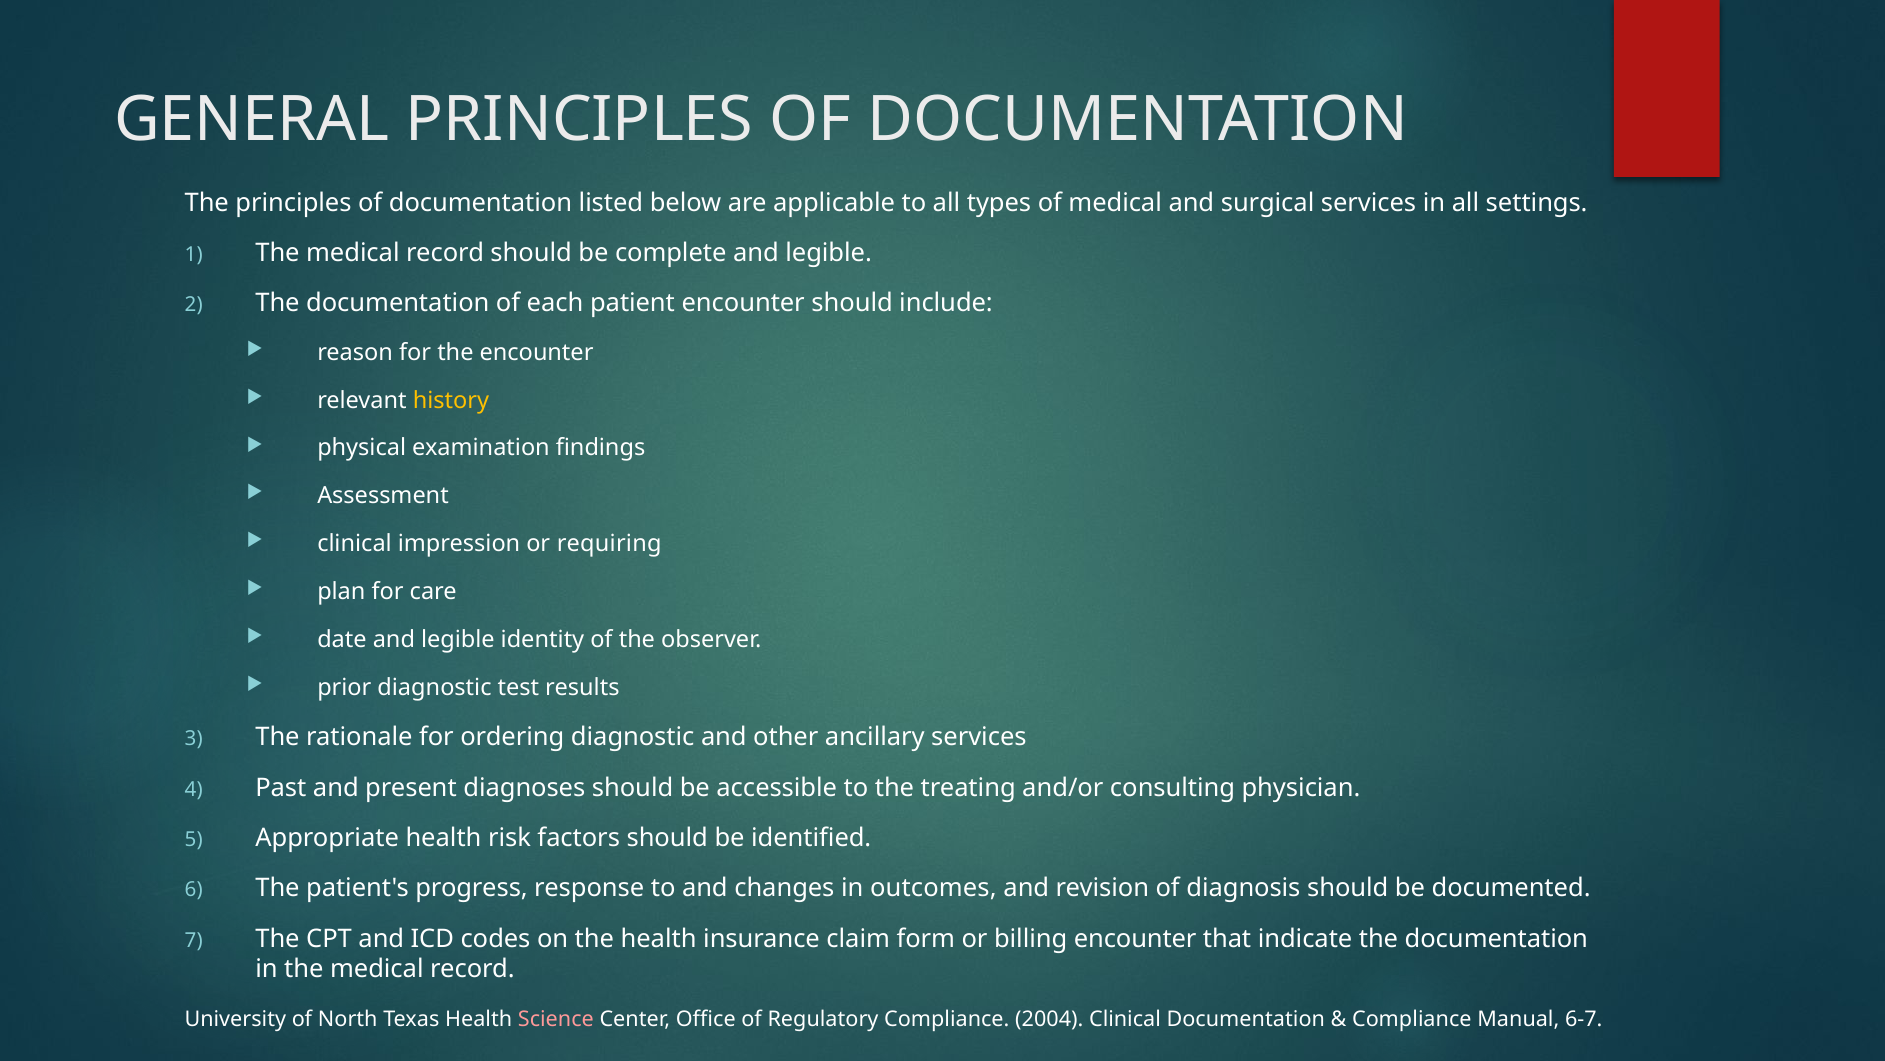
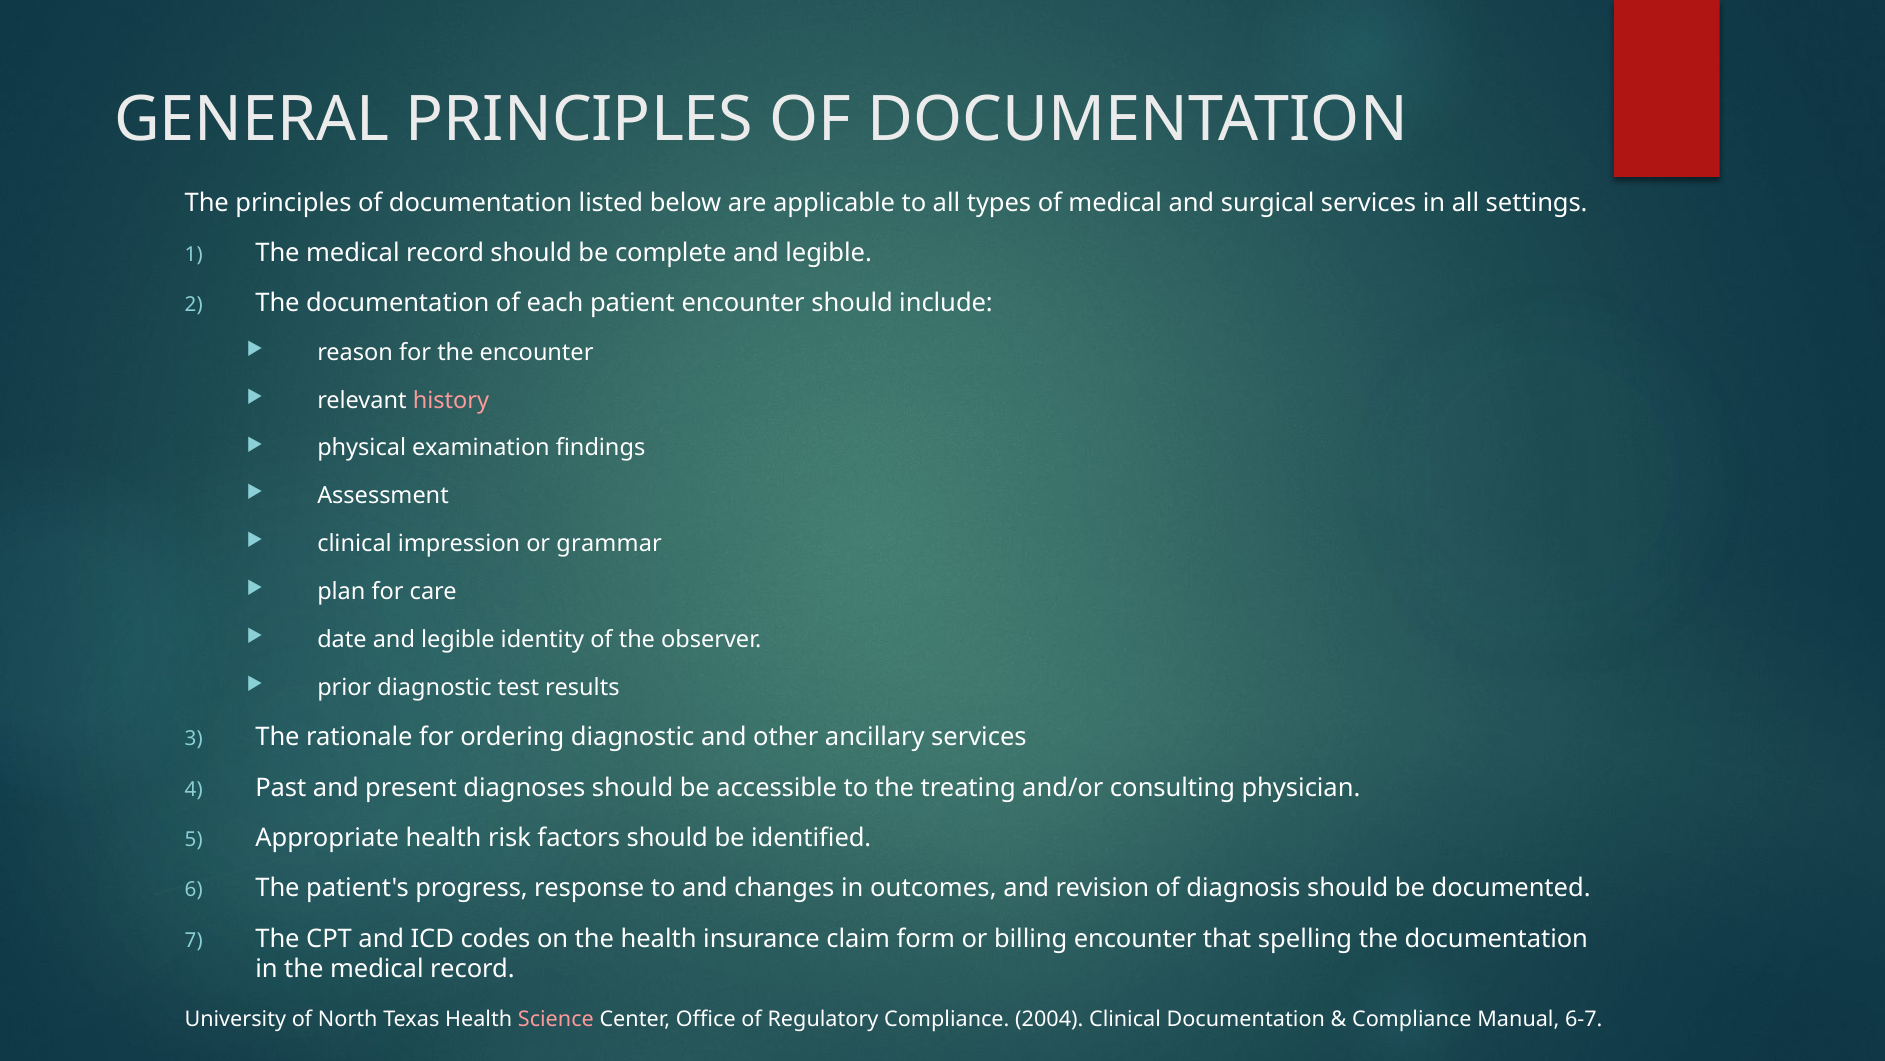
history colour: yellow -> pink (451, 400)
requiring: requiring -> grammar (609, 544)
indicate: indicate -> spelling (1305, 938)
